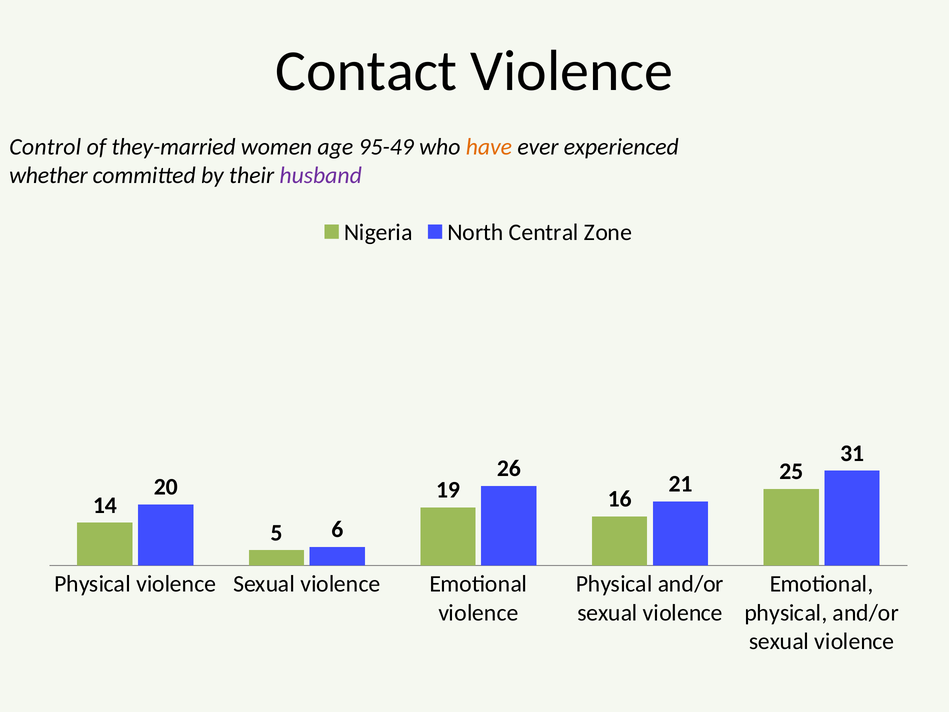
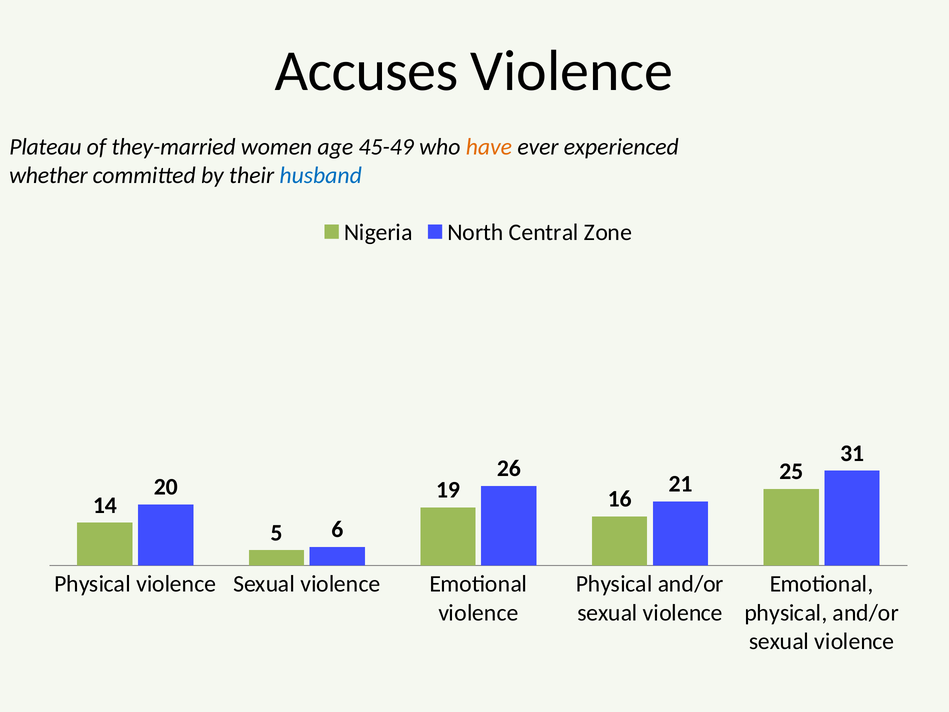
Contact: Contact -> Accuses (367, 71)
Control: Control -> Plateau (45, 147)
95-49: 95-49 -> 45-49 (386, 147)
husband colour: purple -> blue (321, 176)
